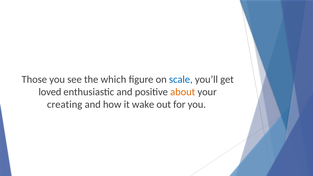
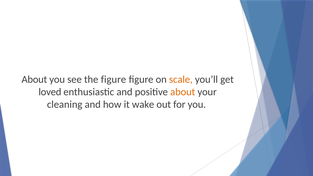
Those: Those -> About (34, 79)
the which: which -> figure (113, 79)
scale colour: blue -> orange (181, 79)
creating: creating -> cleaning (65, 104)
